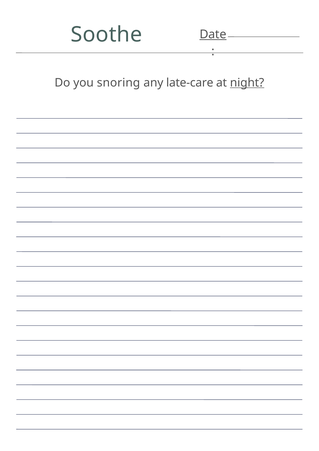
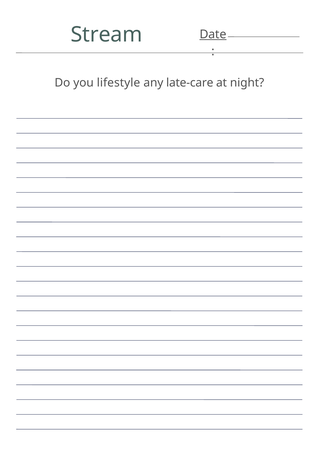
Soothe: Soothe -> Stream (107, 35)
snoring: snoring -> lifestyle (118, 83)
night underline: present -> none (247, 83)
